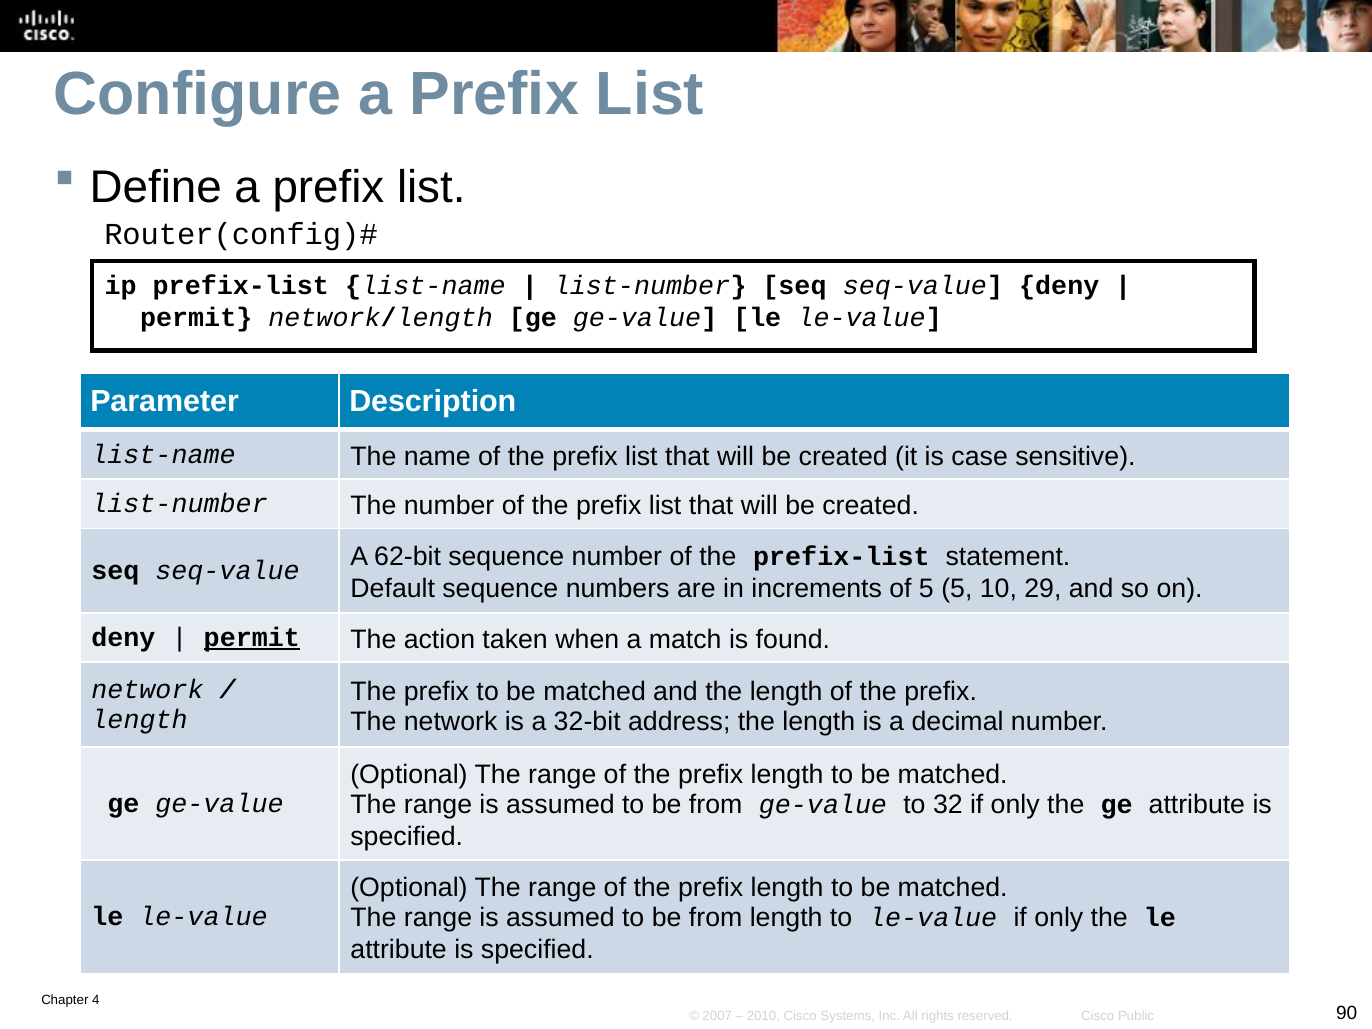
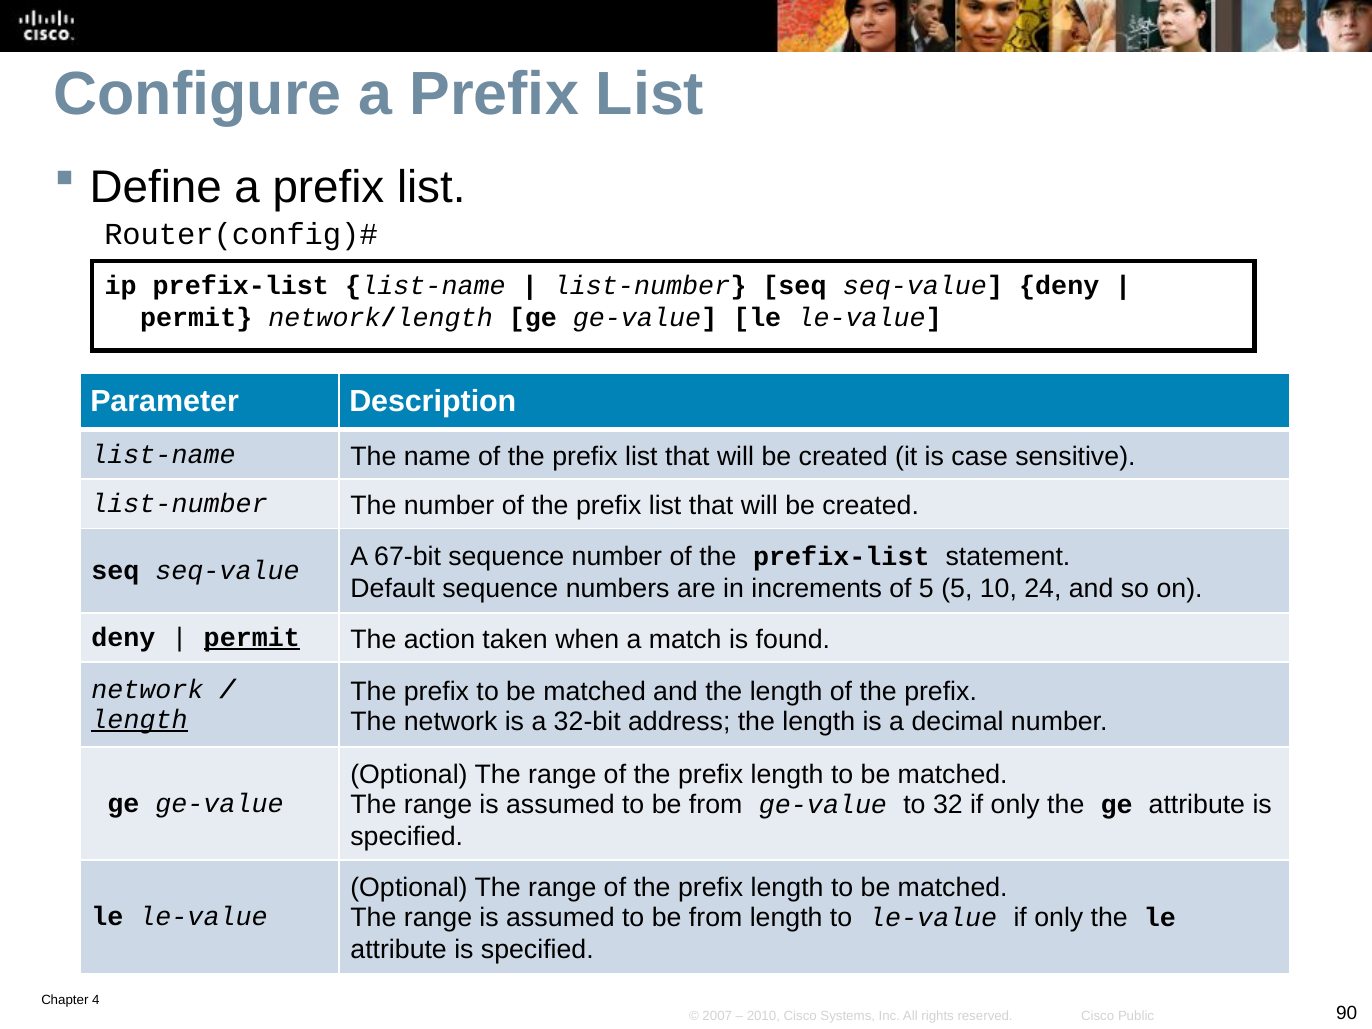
62-bit: 62-bit -> 67-bit (408, 557)
29: 29 -> 24 (1043, 589)
length underline: none -> present (140, 720)
